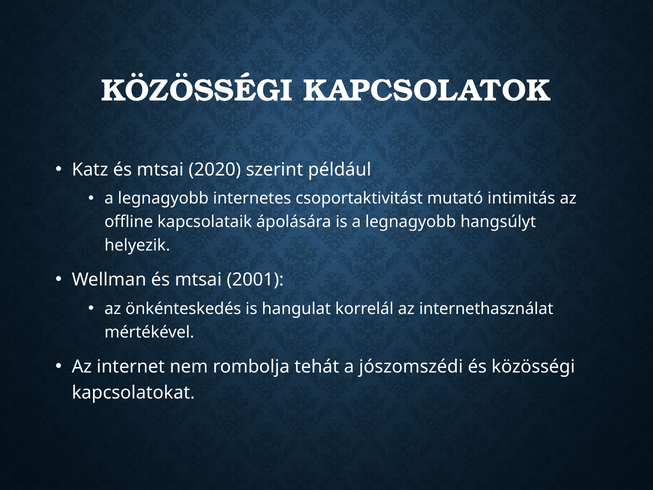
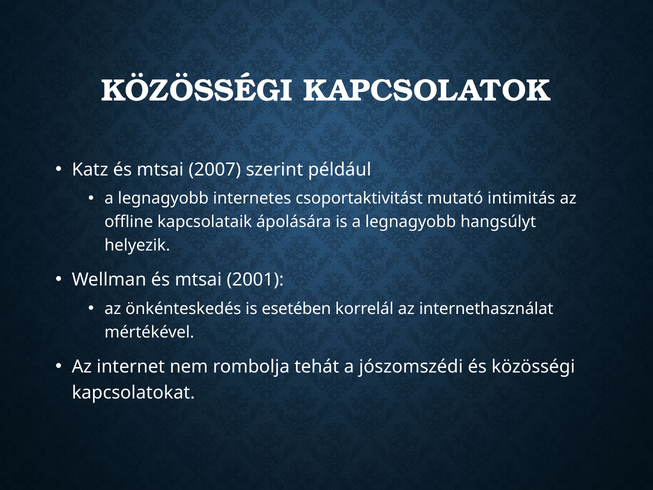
2020: 2020 -> 2007 (215, 169)
hangulat: hangulat -> esetében (296, 309)
